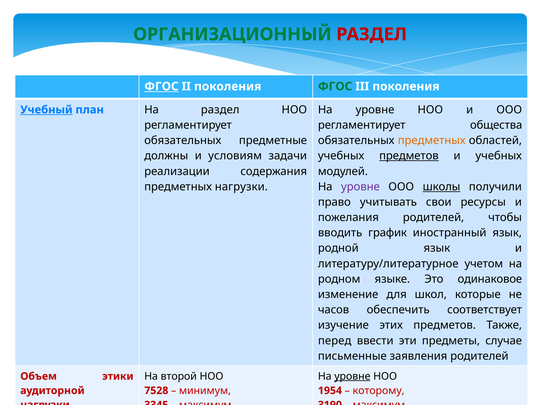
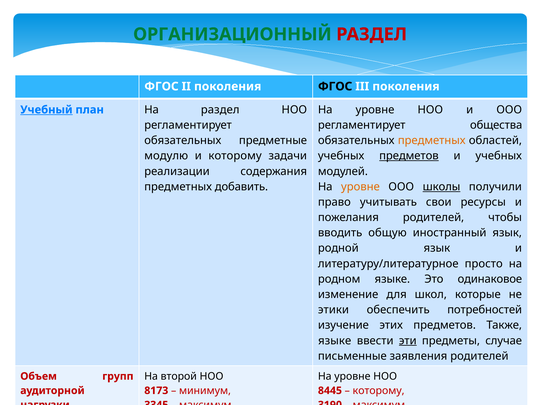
ФГОС underline: present -> none (161, 86)
ФГОС colour: green -> black (335, 86)
должны: должны -> модулю (166, 156)
и условиям: условиям -> которому (235, 156)
предметных нагрузки: нагрузки -> добавить (241, 187)
уровне colour: purple -> orange (360, 187)
график: график -> общую (387, 233)
учетом: учетом -> просто (484, 264)
часов: часов -> этики (333, 310)
соответствует: соответствует -> потребностей (485, 310)
перед: перед -> языке (335, 341)
эти underline: none -> present (408, 341)
уровне underline: present -> none (352, 376)
этики: этики -> групп (118, 376)
7528: 7528 -> 8173 (156, 391)
1954: 1954 -> 8445 (330, 391)
